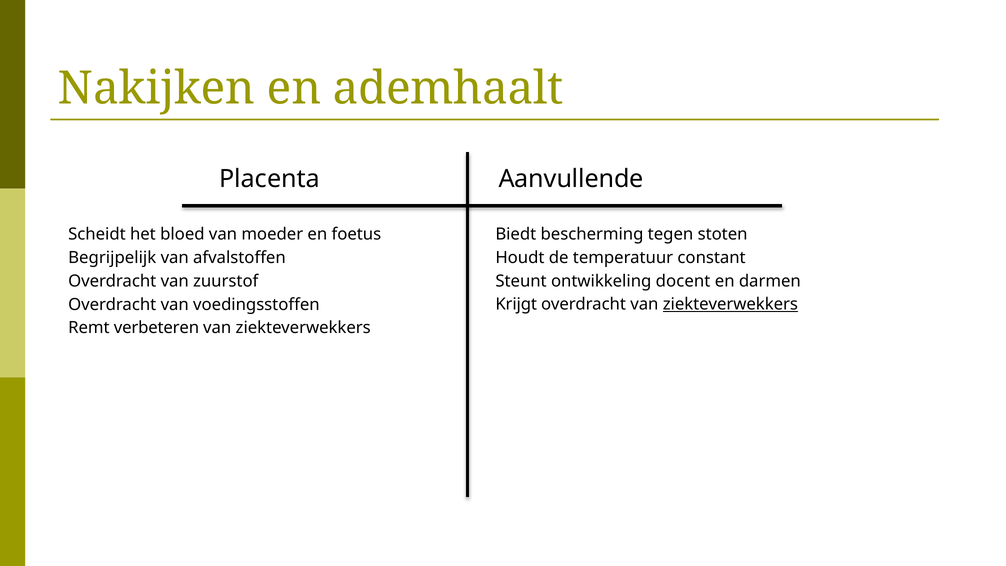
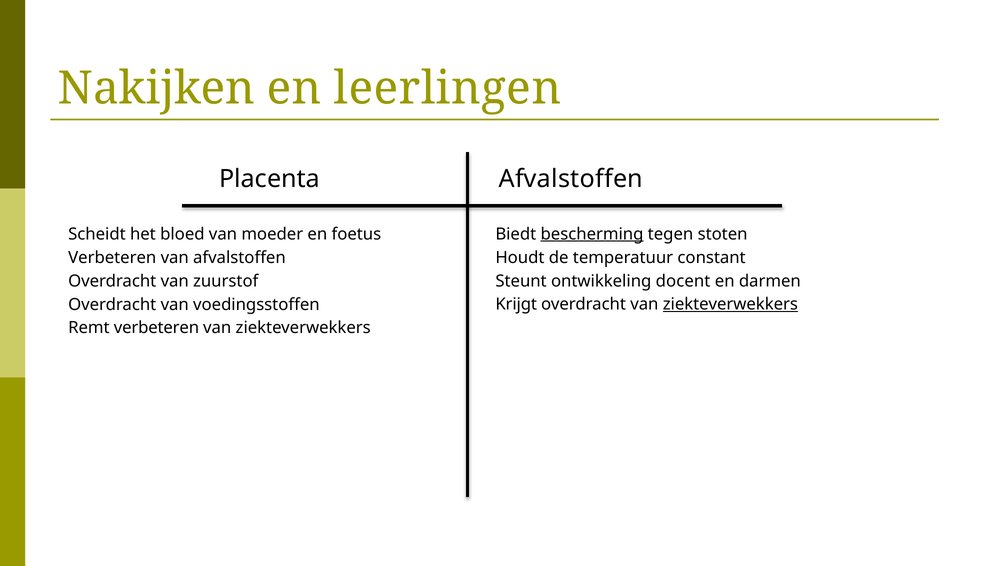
ademhaalt: ademhaalt -> leerlingen (448, 89)
Placenta Aanvullende: Aanvullende -> Afvalstoffen (571, 179)
bescherming underline: none -> present (592, 234)
Begrijpelijk: Begrijpelijk -> Verbeteren (112, 257)
